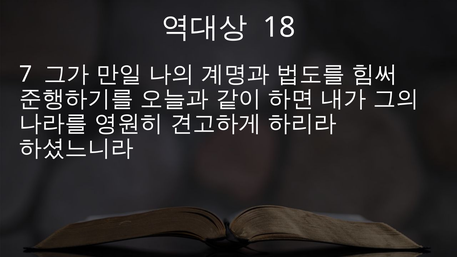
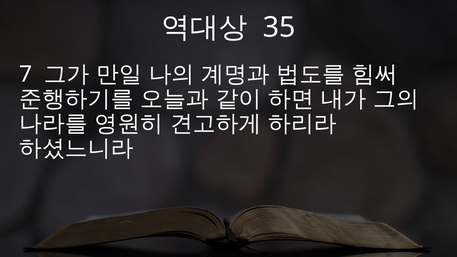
18: 18 -> 35 (279, 28)
